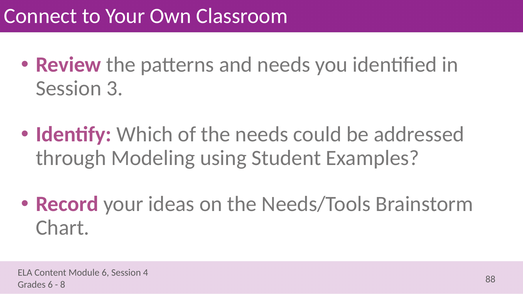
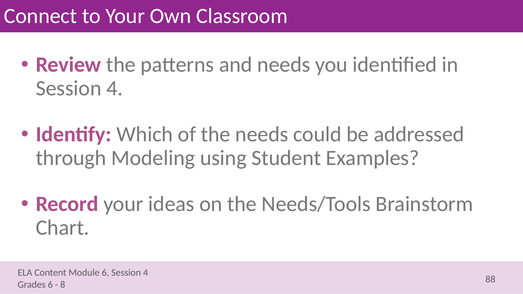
3: 3 -> 4 (115, 88)
